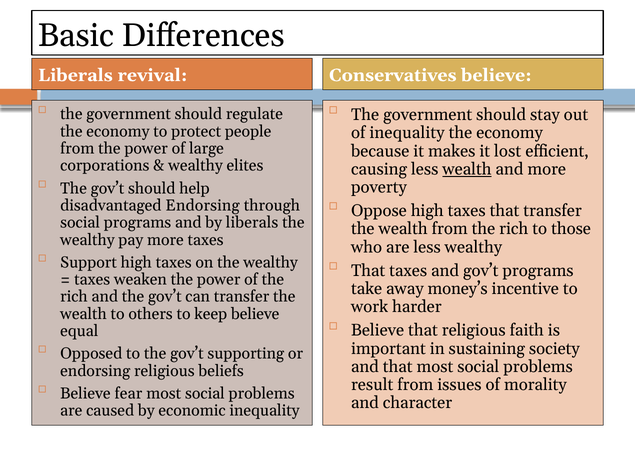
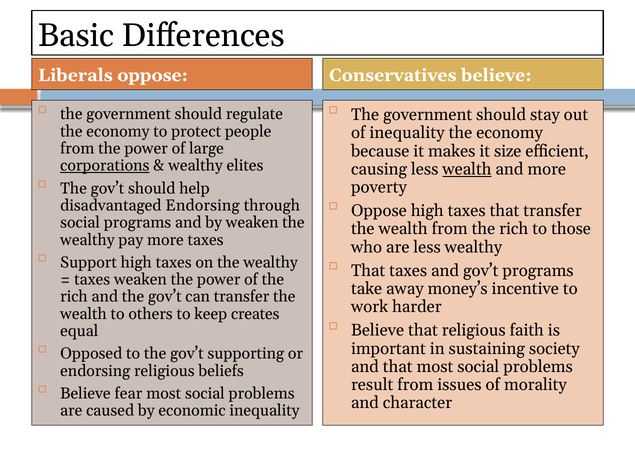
Liberals revival: revival -> oppose (153, 75)
lost: lost -> size (508, 151)
corporations underline: none -> present (105, 166)
by liberals: liberals -> weaken (252, 223)
keep believe: believe -> creates (255, 314)
